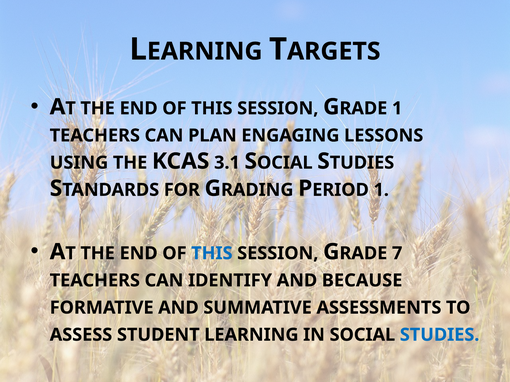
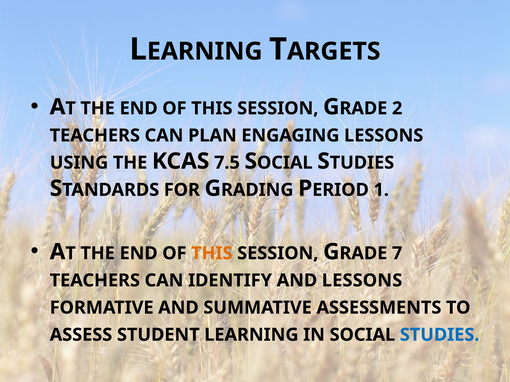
1: 1 -> 2 (397, 108)
3.1: 3.1 -> 7.5 (227, 163)
THIS colour: blue -> orange (212, 254)
AND BECAUSE: BECAUSE -> LESSONS (362, 281)
